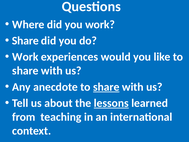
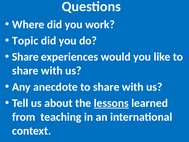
Share: Share -> Topic (25, 41)
Work: Work -> Share (25, 57)
share underline: present -> none (106, 87)
